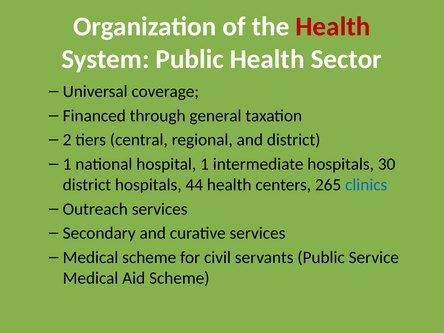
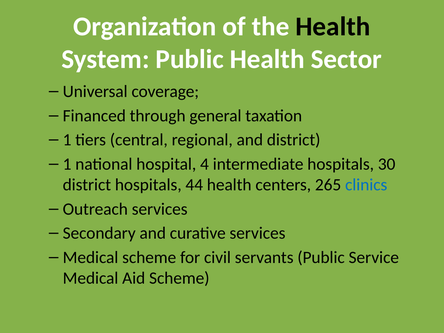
Health colour: red -> black (333, 27)
2: 2 -> 1 (67, 140)
hospital 1: 1 -> 4 (205, 164)
